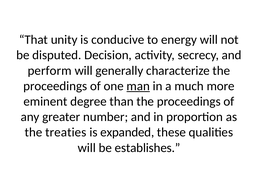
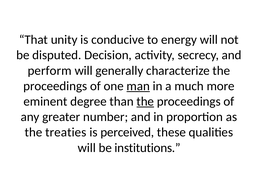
the underline: none -> present (145, 102)
expanded: expanded -> perceived (127, 133)
establishes: establishes -> institutions (148, 148)
